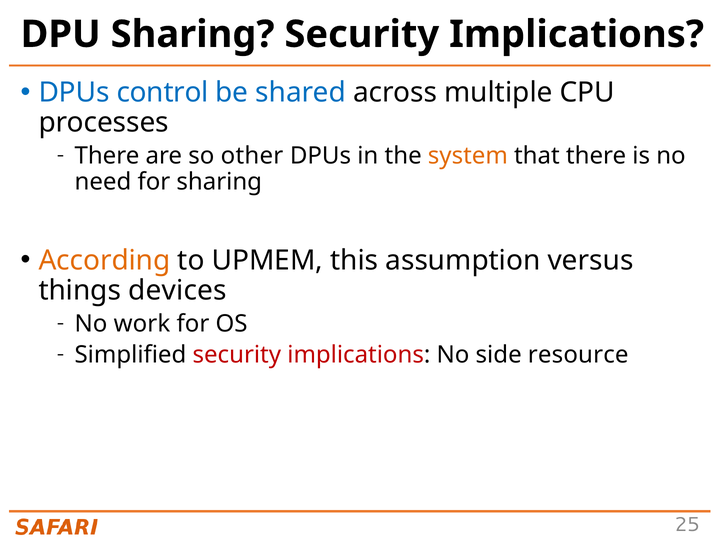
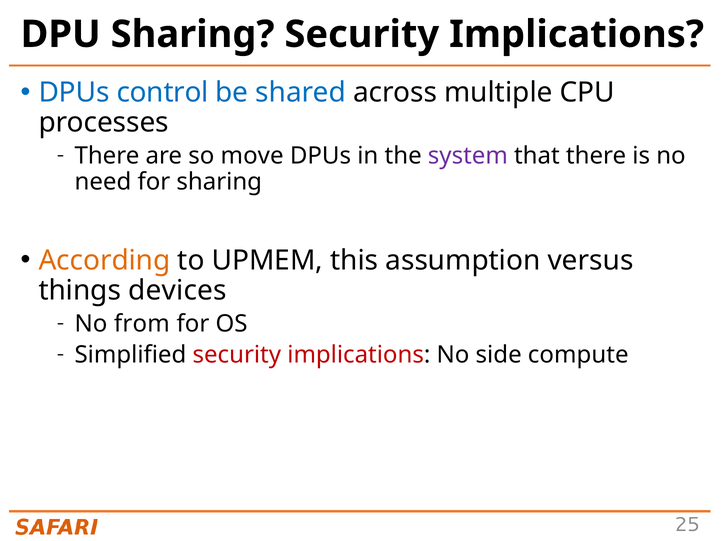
other: other -> move (252, 156)
system colour: orange -> purple (468, 156)
work: work -> from (142, 324)
resource: resource -> compute (578, 355)
